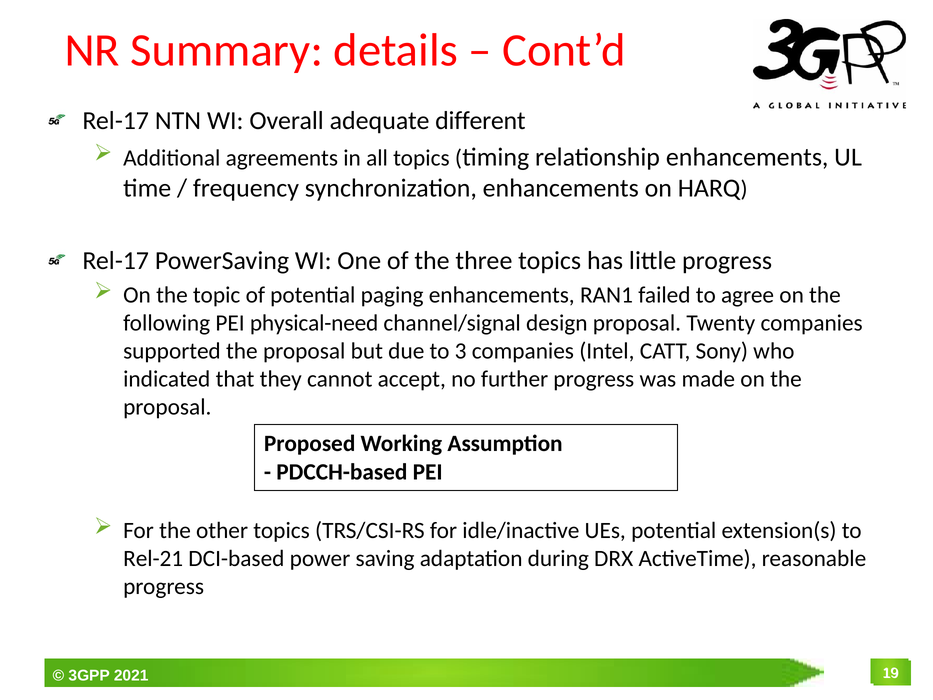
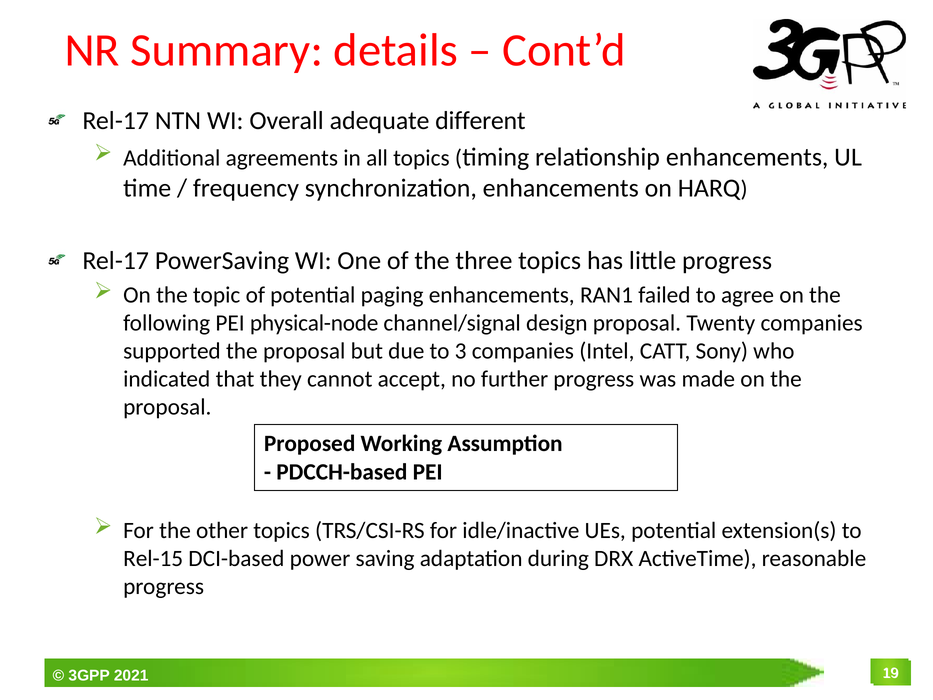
physical-need: physical-need -> physical-node (314, 323)
Rel-21: Rel-21 -> Rel-15 (153, 558)
